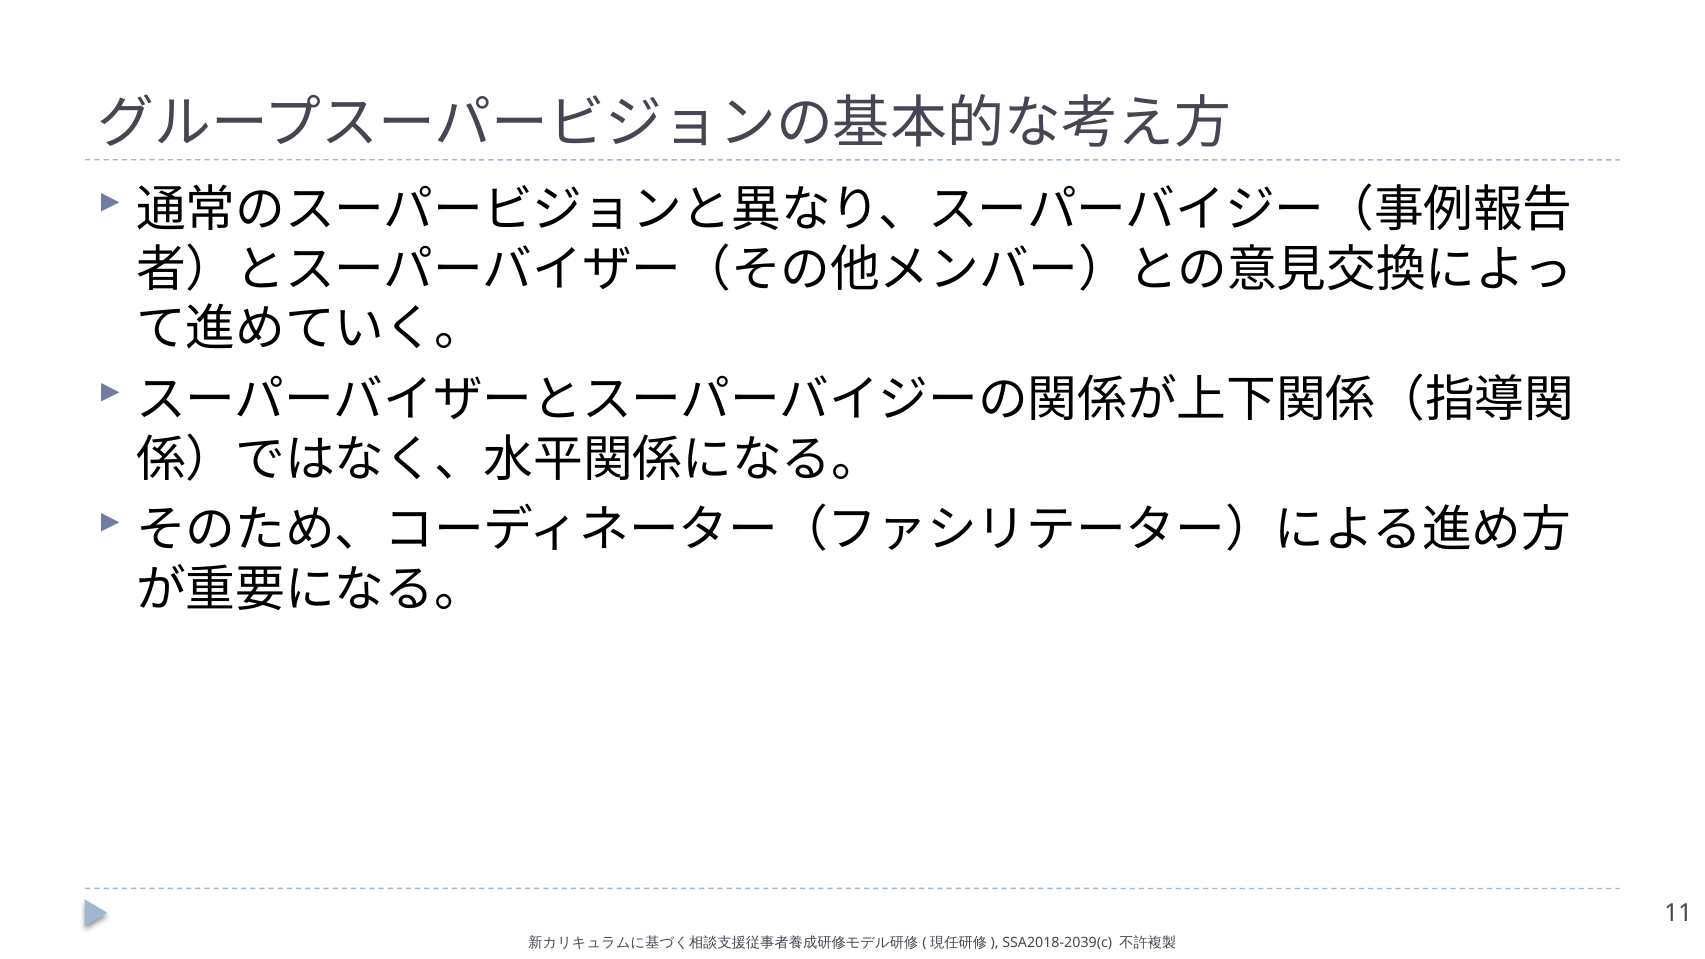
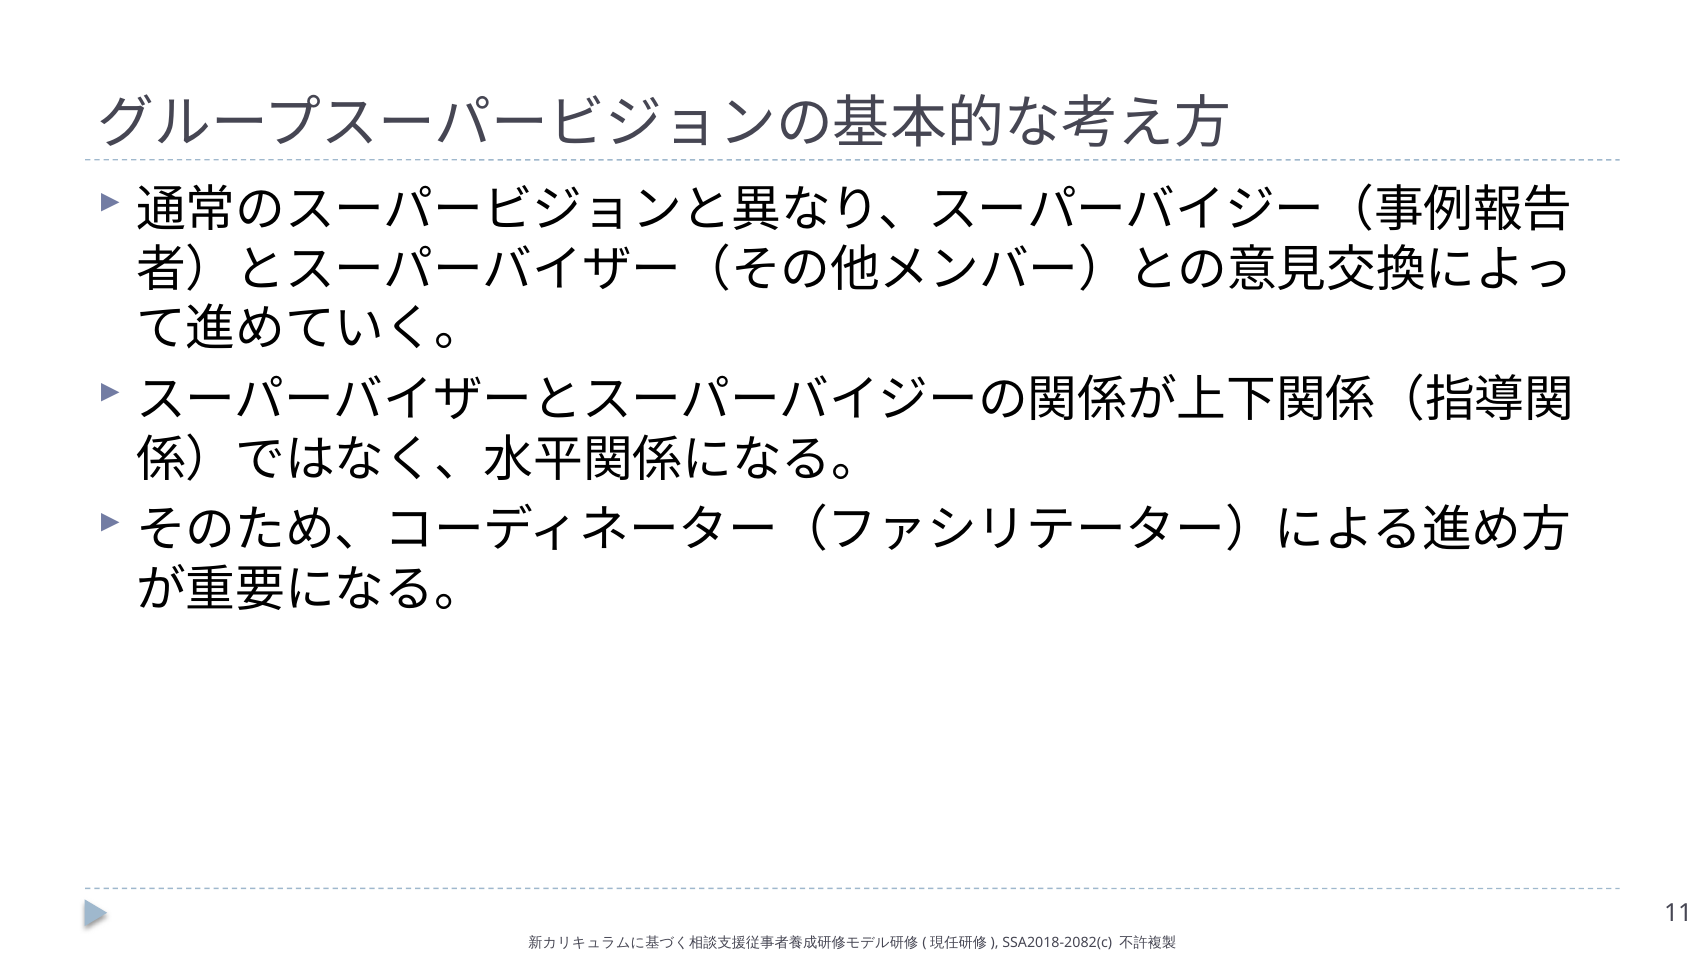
SSA2018-2039(c: SSA2018-2039(c -> SSA2018-2082(c (1057, 942)
